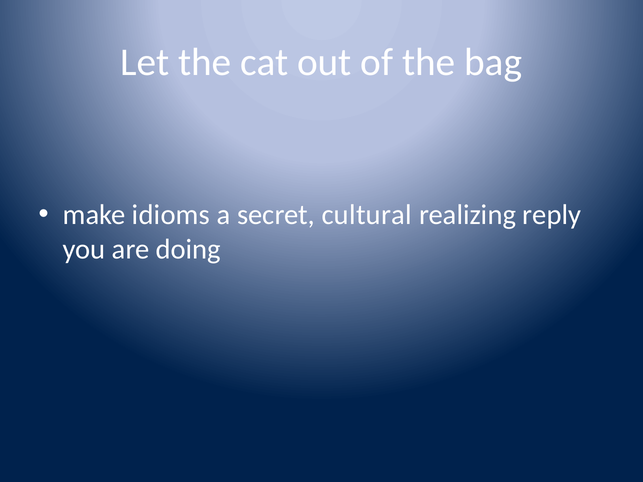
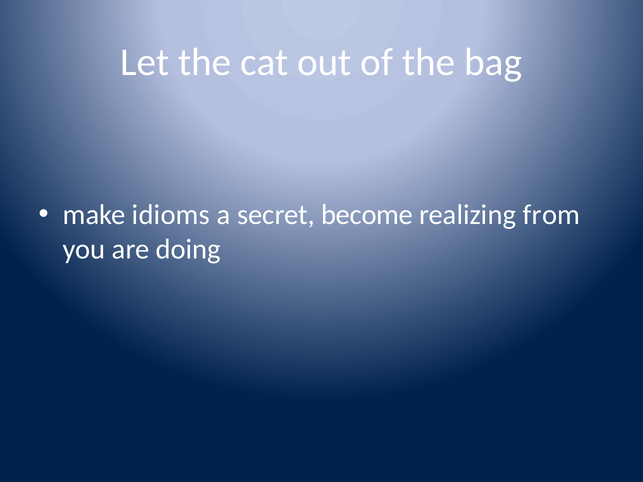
cultural: cultural -> become (367, 215)
reply: reply -> from (552, 215)
